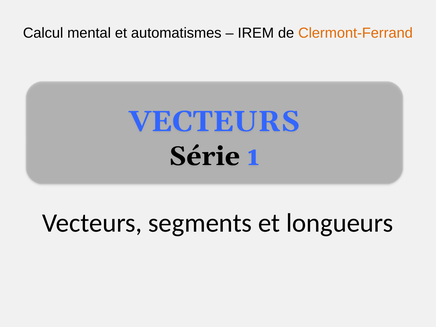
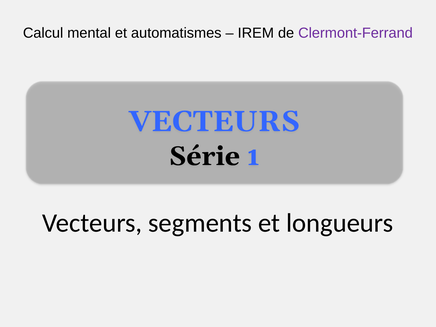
Clermont-Ferrand colour: orange -> purple (356, 33)
